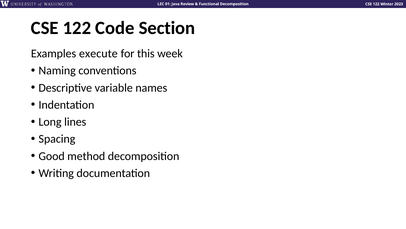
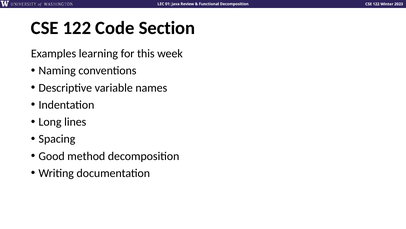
execute: execute -> learning (98, 54)
